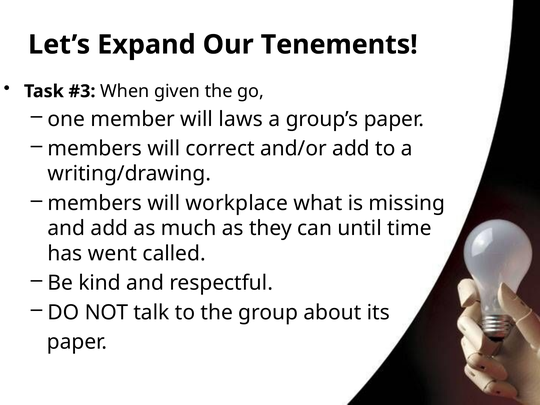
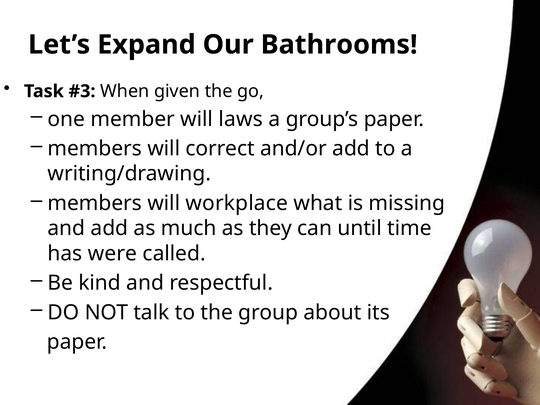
Tenements: Tenements -> Bathrooms (339, 45)
went: went -> were (112, 254)
